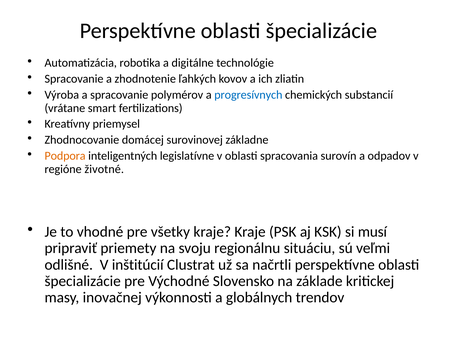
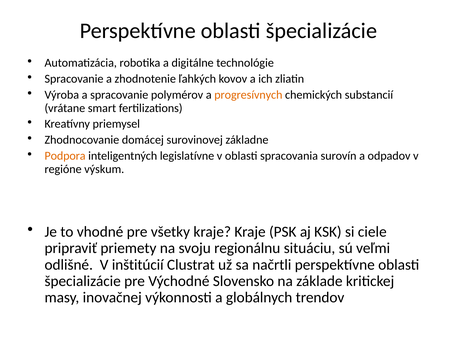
progresívnych colour: blue -> orange (248, 95)
životné: životné -> výskum (104, 169)
musí: musí -> ciele (372, 232)
